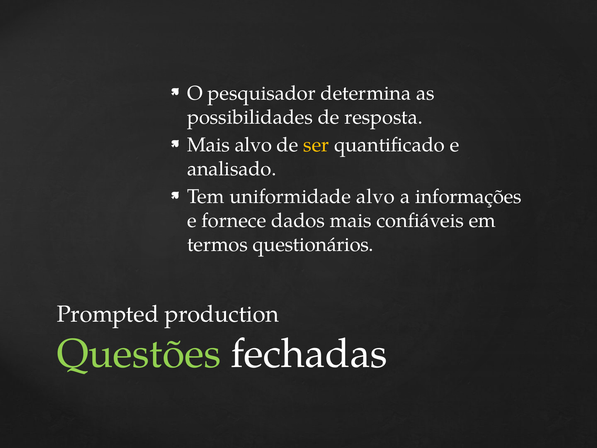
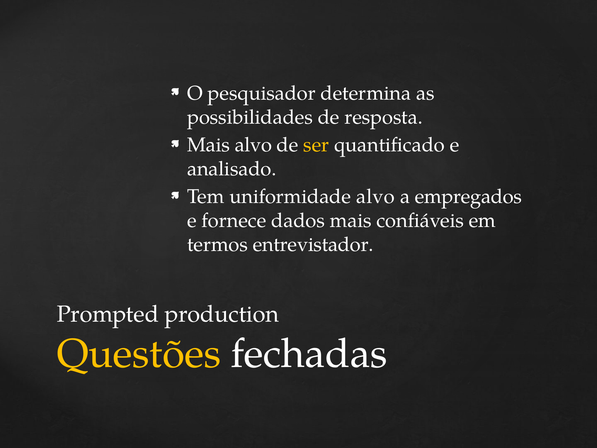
informações: informações -> empregados (468, 197)
questionários: questionários -> entrevistador (313, 244)
Questões colour: light green -> yellow (139, 354)
